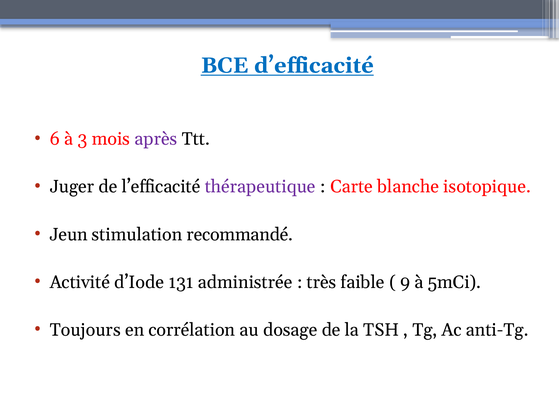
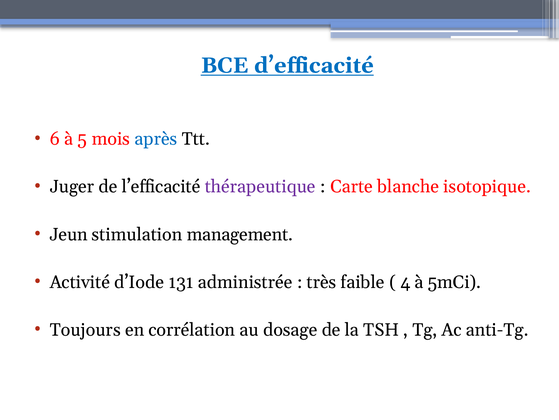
3: 3 -> 5 (82, 139)
après colour: purple -> blue (156, 139)
recommandé: recommandé -> management (240, 234)
9: 9 -> 4 (405, 282)
